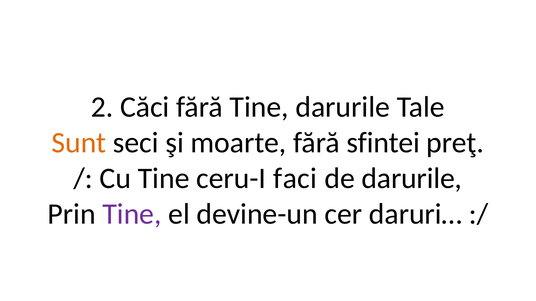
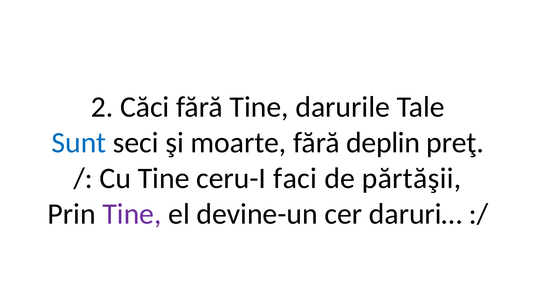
Sunt colour: orange -> blue (79, 143)
sfintei: sfintei -> deplin (383, 143)
de darurile: darurile -> părtăşii (412, 179)
